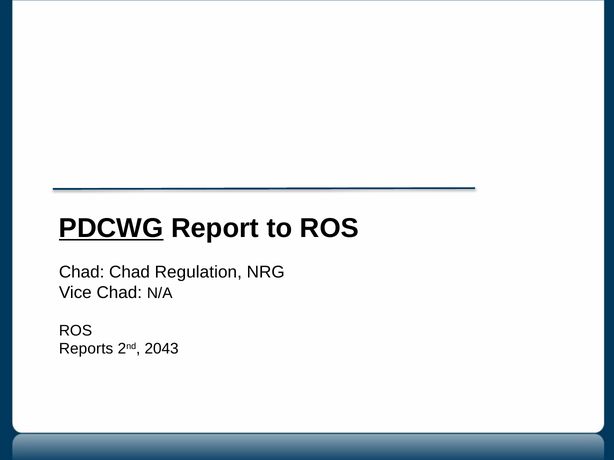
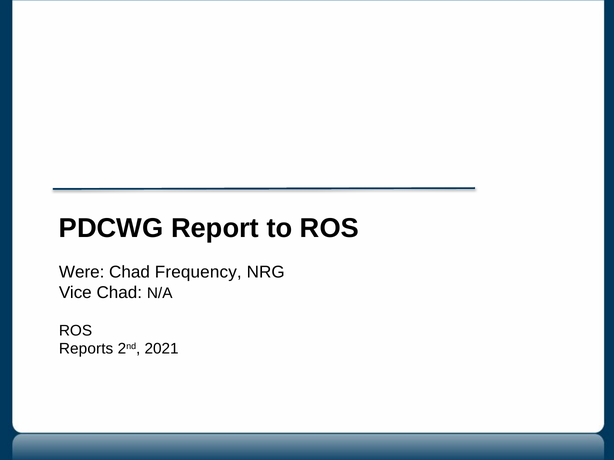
PDCWG underline: present -> none (111, 228)
Chad: Chad -> Were (82, 273)
Regulation: Regulation -> Frequency (198, 273)
2043: 2043 -> 2021 (162, 349)
